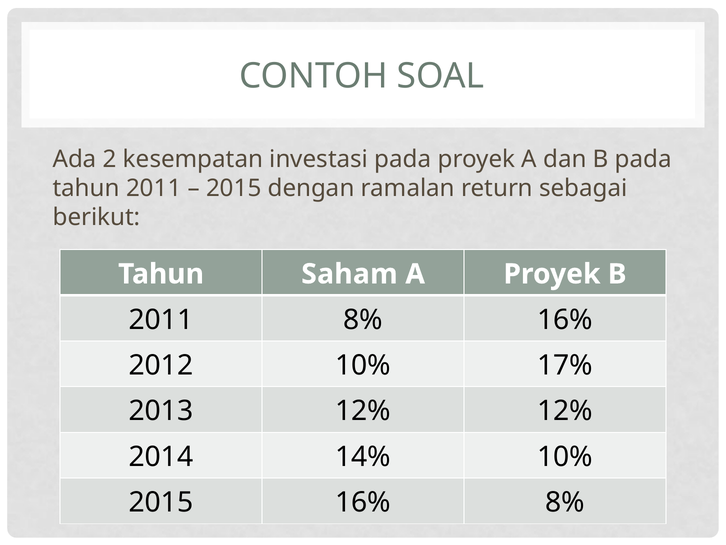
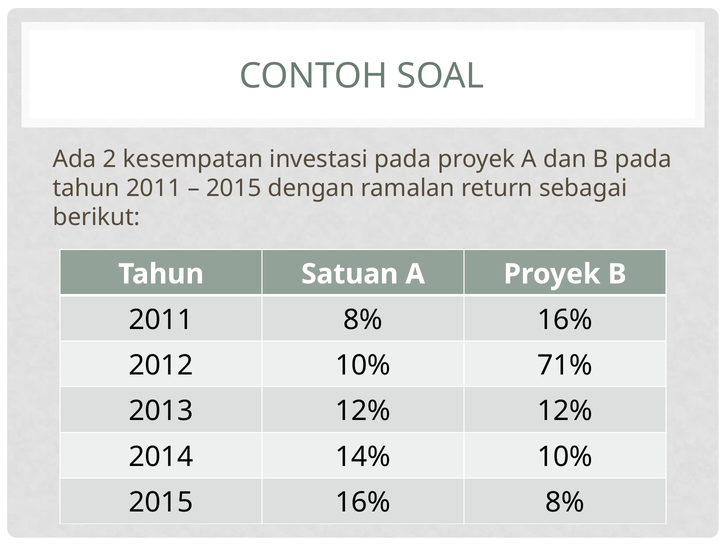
Saham: Saham -> Satuan (350, 274)
17%: 17% -> 71% (565, 365)
